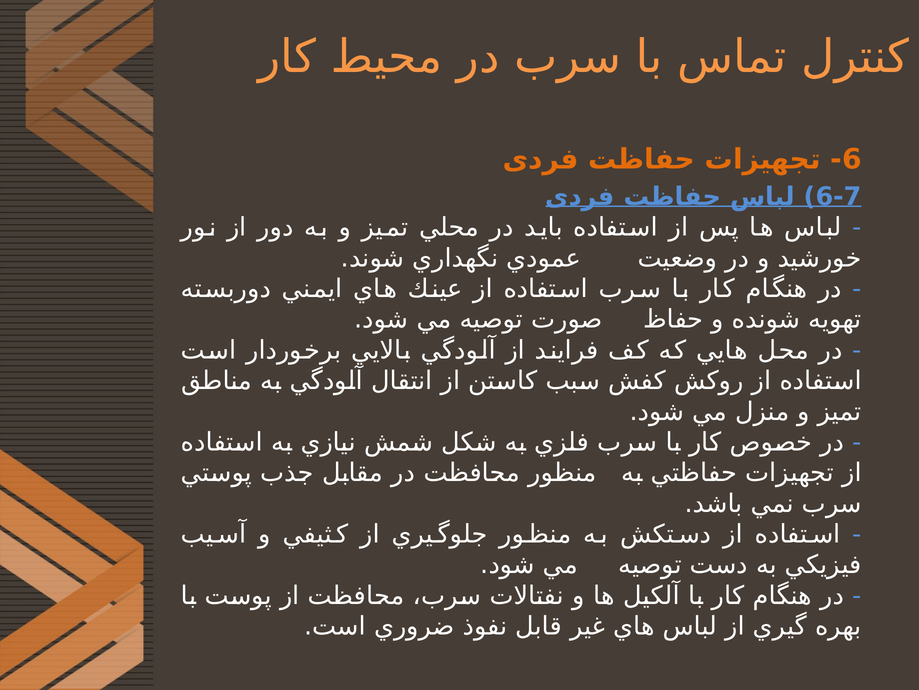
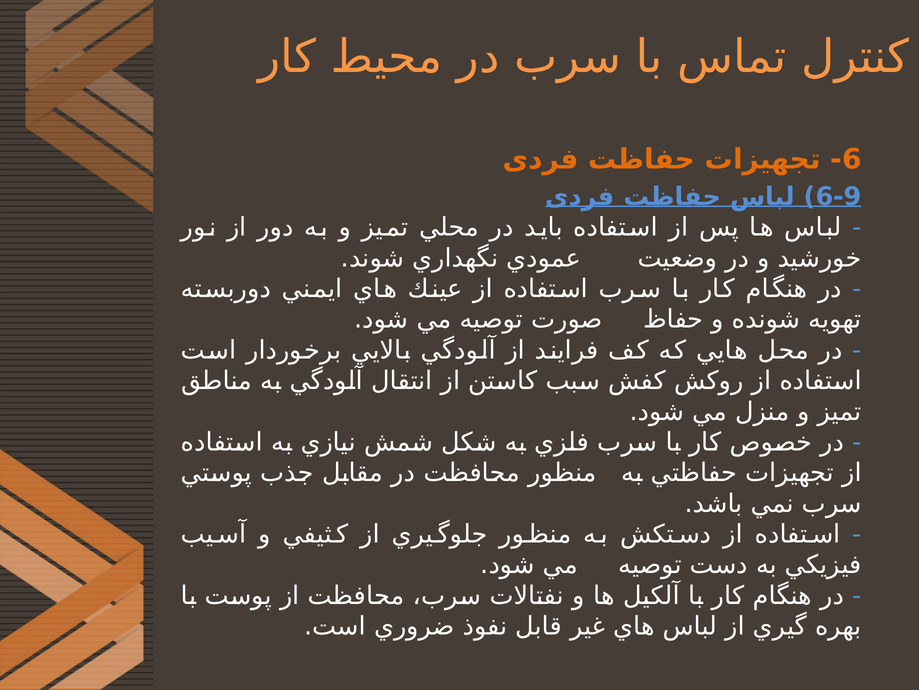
6-7: 6-7 -> 6-9 (839, 197)
